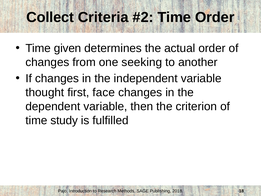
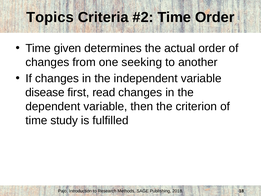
Collect: Collect -> Topics (50, 17)
thought: thought -> disease (45, 92)
face: face -> read (104, 92)
